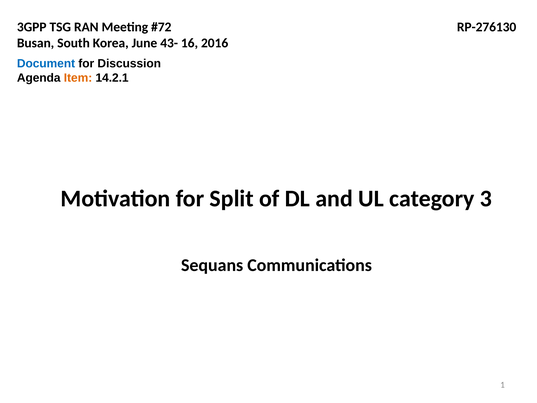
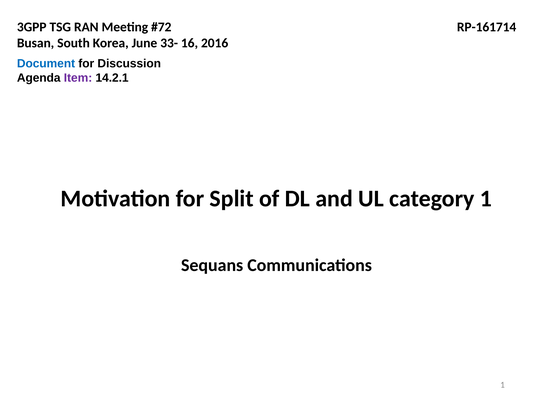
RP-276130: RP-276130 -> RP-161714 (487, 27)
43-: 43- -> 33- (169, 43)
Item colour: orange -> purple (78, 78)
category 3: 3 -> 1 (486, 198)
